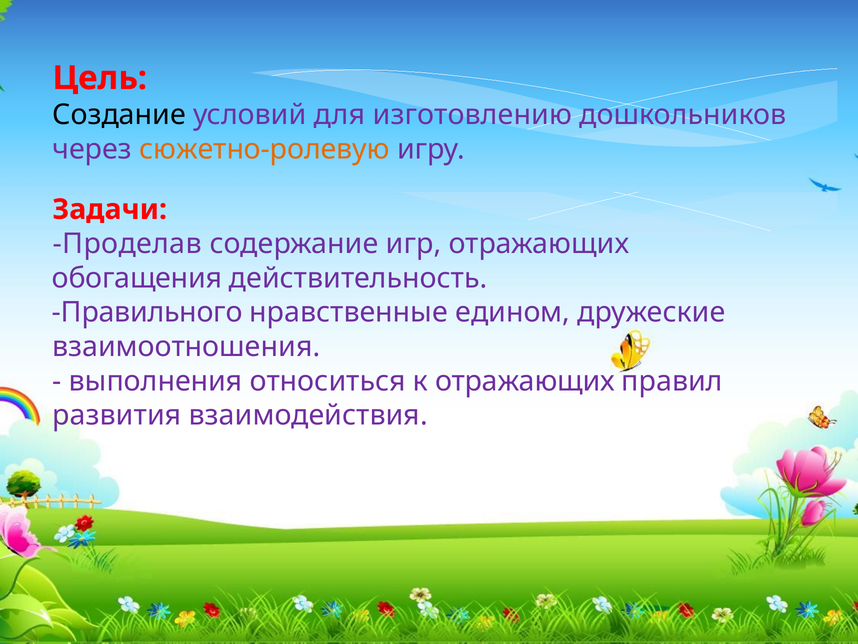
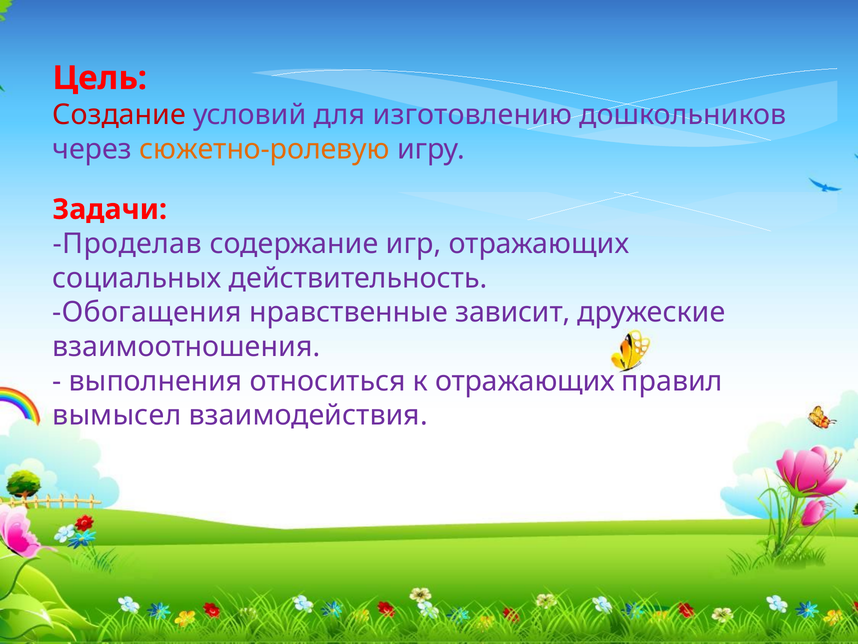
Создание colour: black -> red (119, 115)
обогащения: обогащения -> социальных (137, 278)
Правильного: Правильного -> Обогащения (147, 312)
едином: едином -> зависит (513, 312)
развития: развития -> вымысел (117, 415)
